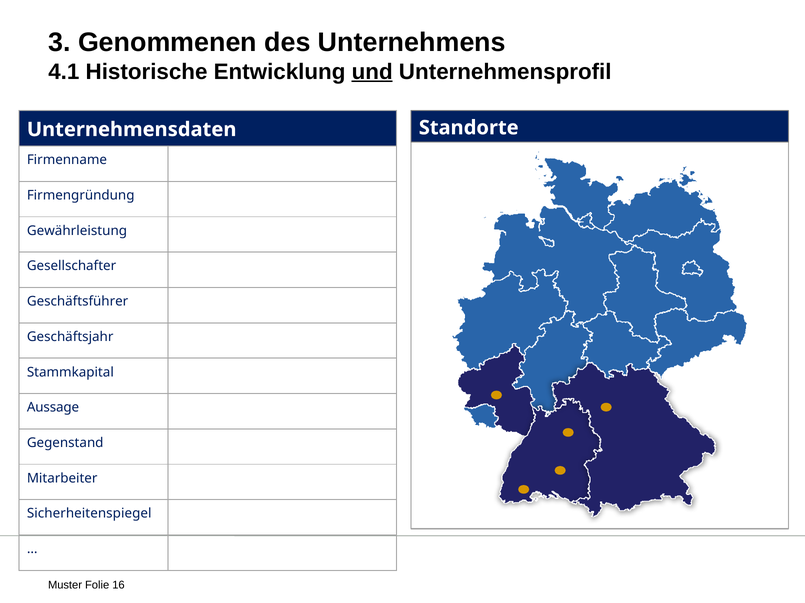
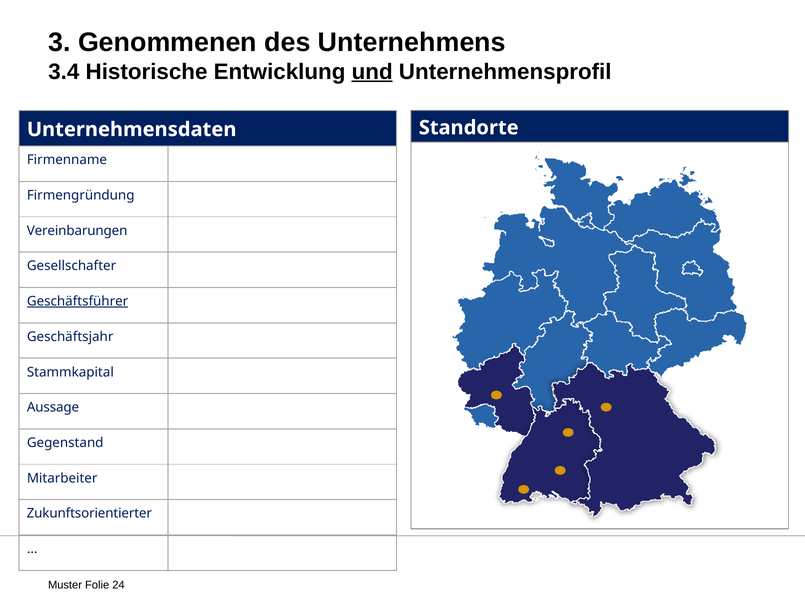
4.1: 4.1 -> 3.4 (64, 72)
Gewährleistung: Gewährleistung -> Vereinbarungen (77, 231)
Geschäftsführer underline: none -> present (78, 302)
Sicherheitenspiegel: Sicherheitenspiegel -> Zukunftsorientierter (89, 514)
16: 16 -> 24 (118, 586)
